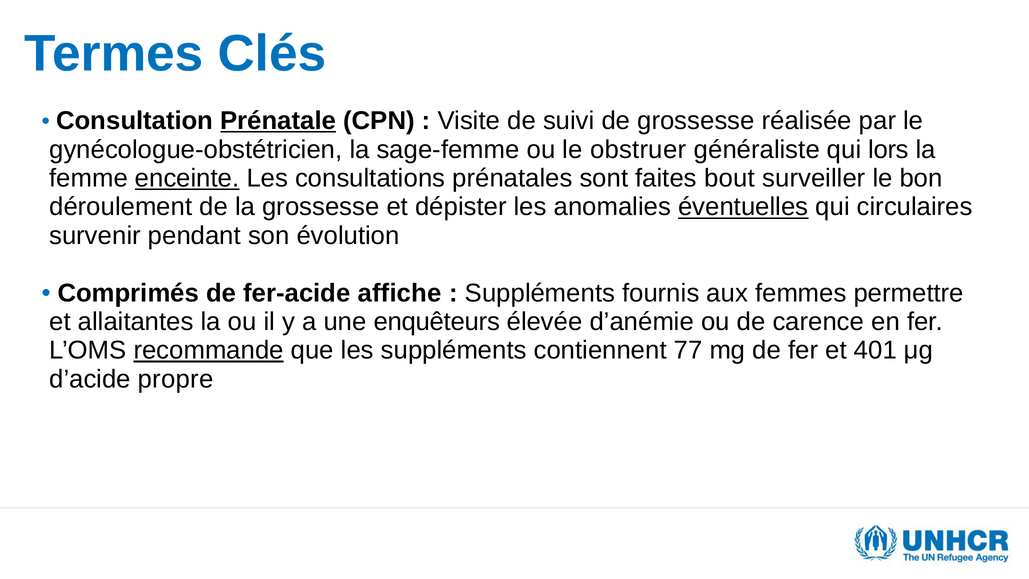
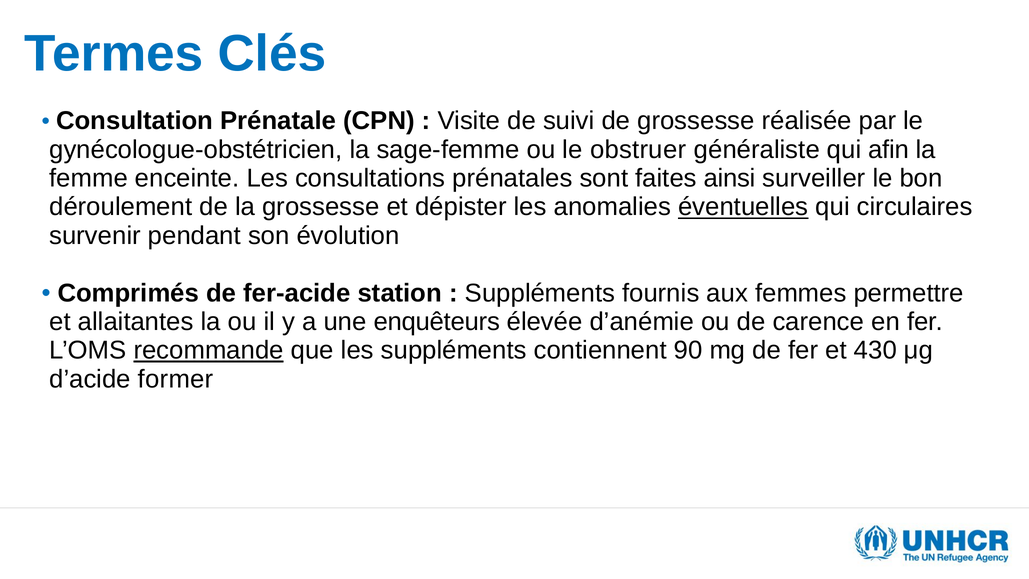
Prénatale underline: present -> none (278, 121)
lors: lors -> afin (888, 150)
enceinte underline: present -> none (187, 178)
bout: bout -> ainsi (730, 178)
affiche: affiche -> station (400, 293)
77: 77 -> 90 (688, 350)
401: 401 -> 430 (875, 350)
propre: propre -> former (176, 379)
